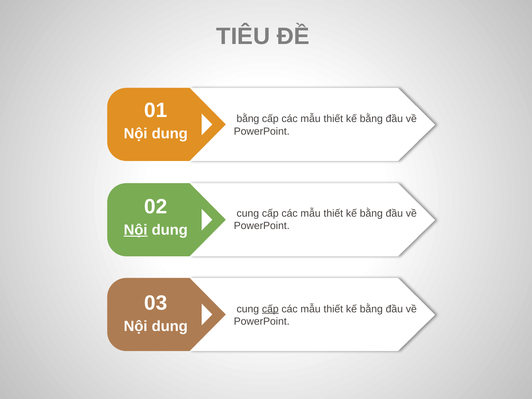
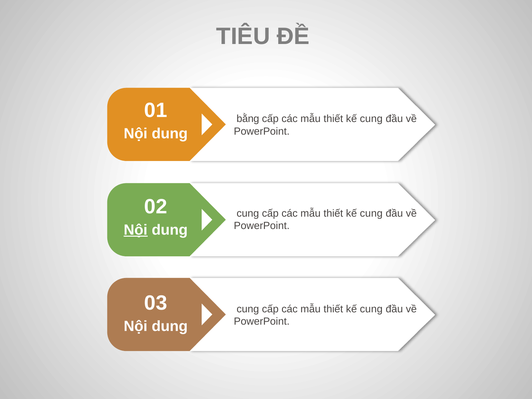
bằng: bằng -> cung (371, 119)
bằng: bằng -> cung (371, 213)
cấp underline: present -> none (270, 309)
bằng: bằng -> cung (371, 309)
